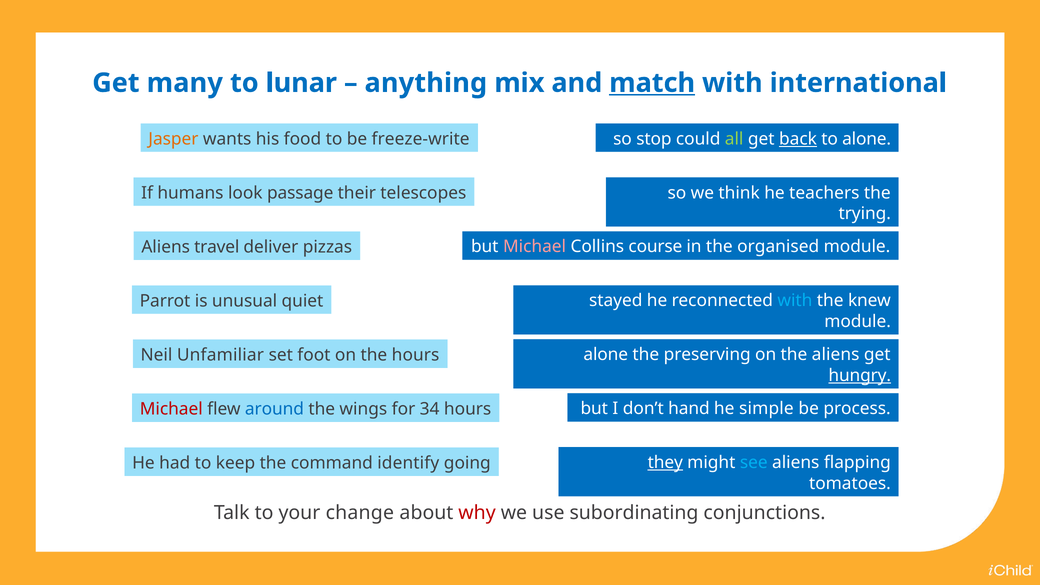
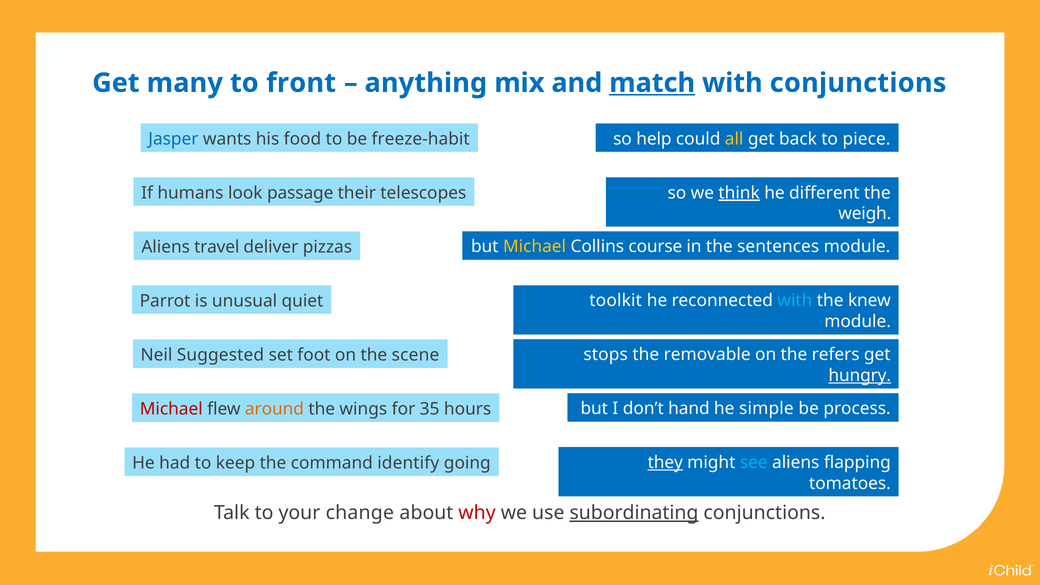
lunar: lunar -> front (301, 83)
with international: international -> conjunctions (858, 83)
Jasper colour: orange -> blue (173, 139)
freeze-write: freeze-write -> freeze-habit (421, 139)
stop: stop -> help (654, 139)
all colour: light green -> yellow (734, 139)
back underline: present -> none (798, 139)
to alone: alone -> piece (867, 139)
think underline: none -> present (739, 193)
teachers: teachers -> different (824, 193)
trying: trying -> weigh (865, 214)
Michael colour: pink -> yellow (535, 247)
organised: organised -> sentences (778, 247)
stayed: stayed -> toolkit (616, 301)
alone: alone -> stops (606, 355)
preserving: preserving -> removable (707, 355)
the aliens: aliens -> refers (836, 355)
Unfamiliar: Unfamiliar -> Suggested (220, 355)
the hours: hours -> scene (416, 355)
around colour: blue -> orange (274, 409)
34: 34 -> 35 (430, 409)
subordinating underline: none -> present (634, 513)
